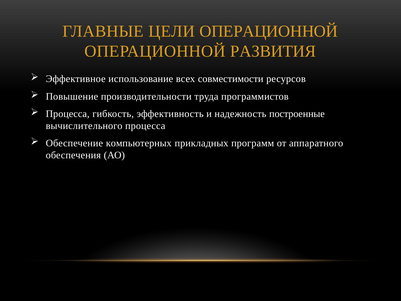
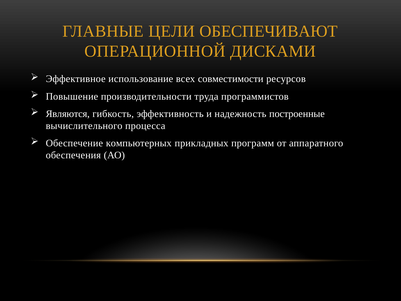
ЦЕЛИ ОПЕРАЦИОННОЙ: ОПЕРАЦИОННОЙ -> ОБЕСПЕЧИВАЮТ (269, 31)
РАЗВИТИЯ: РАЗВИТИЯ -> ДИСКАМИ (273, 51)
Процесса: Процесса -> Являются (68, 114)
